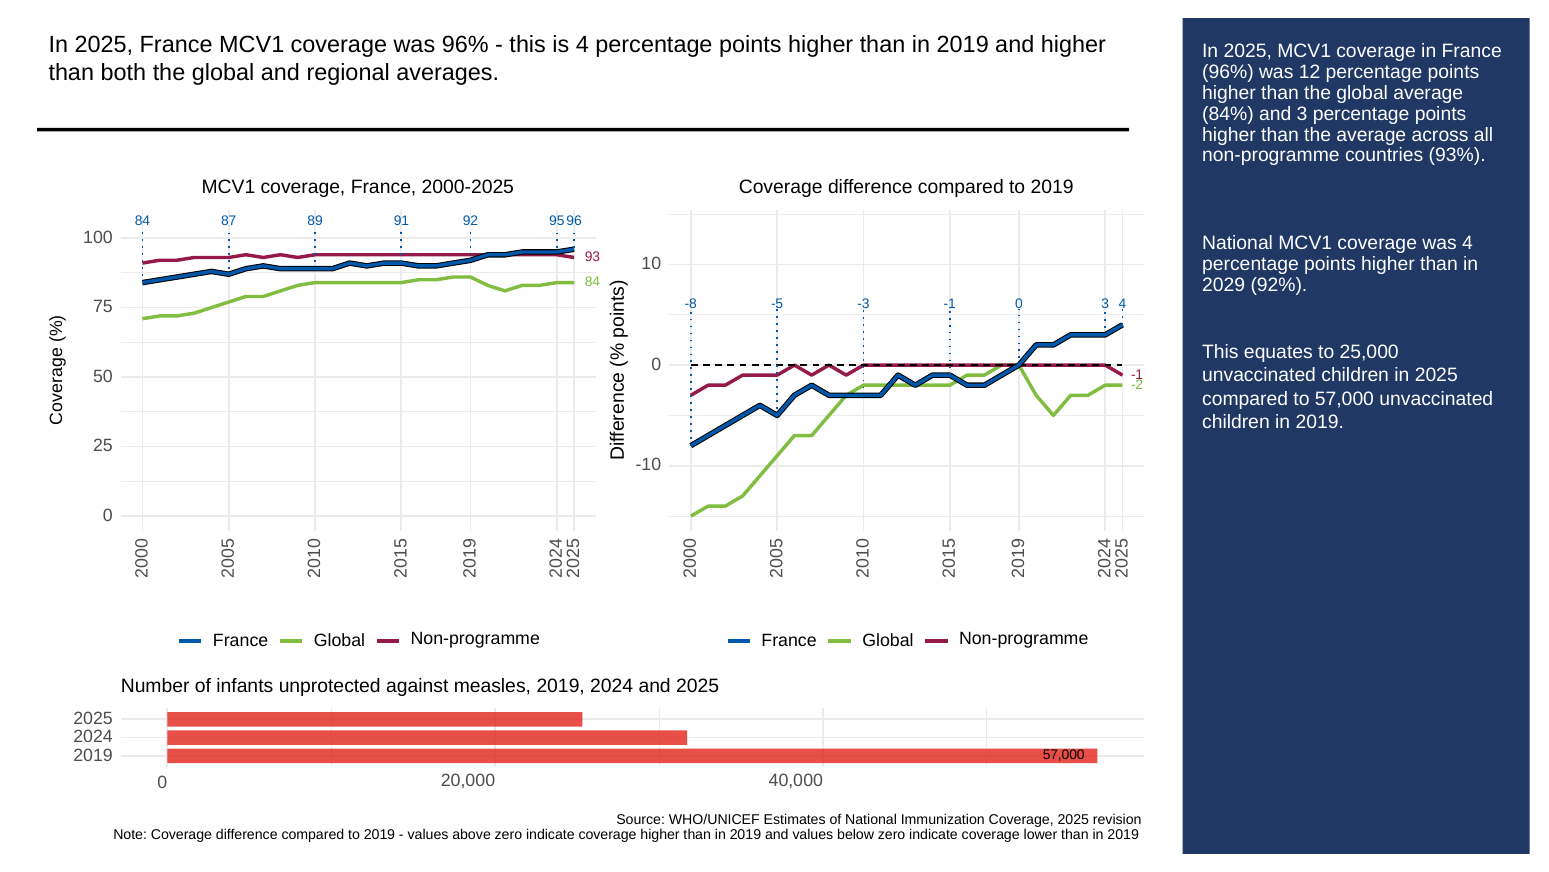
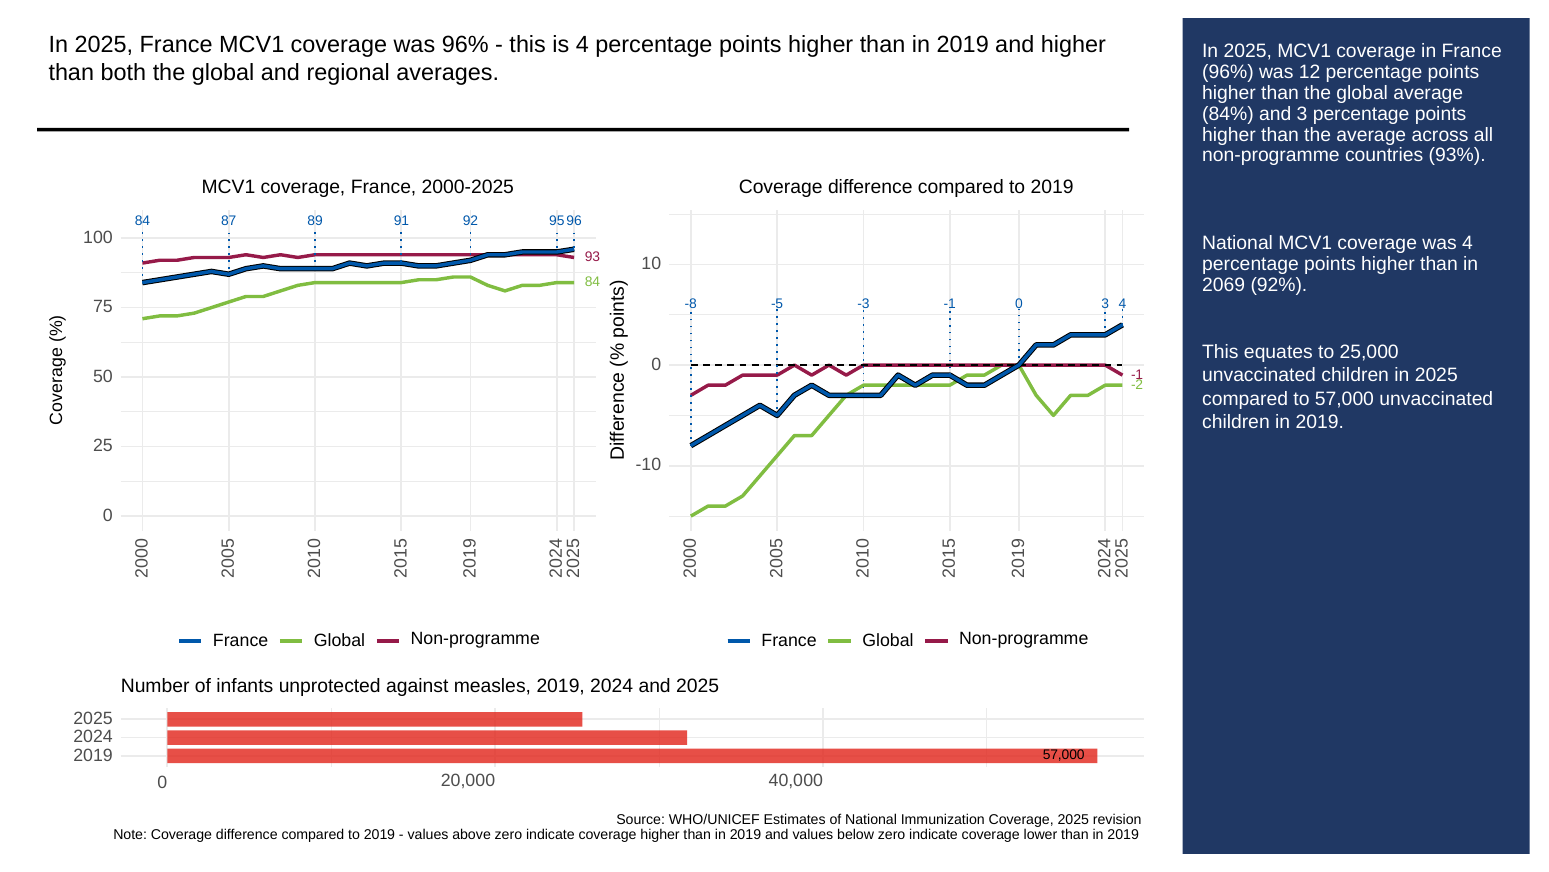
2029: 2029 -> 2069 (1224, 285)
